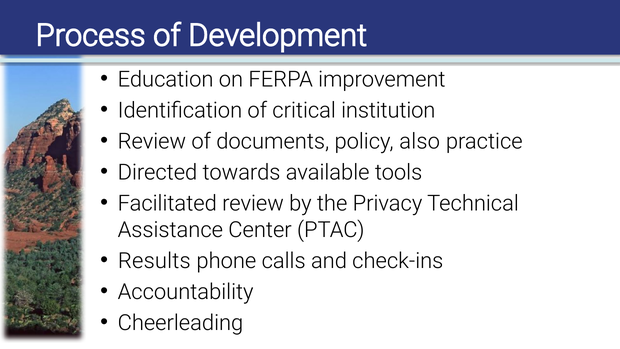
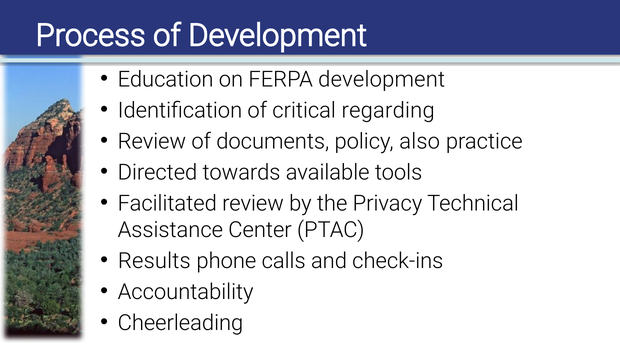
FERPA improvement: improvement -> development (382, 79)
institution: institution -> regarding (388, 110)
